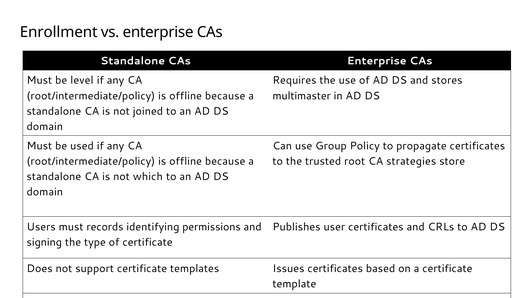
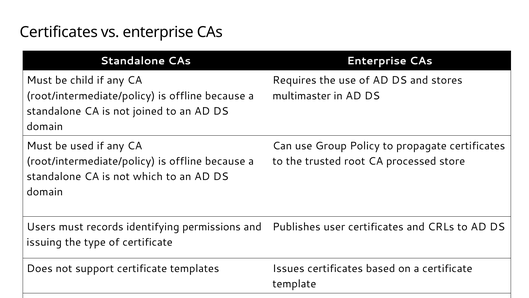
Enrollment: Enrollment -> Certificates (59, 32)
level: level -> child (82, 80)
strategies: strategies -> processed (411, 161)
signing: signing -> issuing (44, 242)
